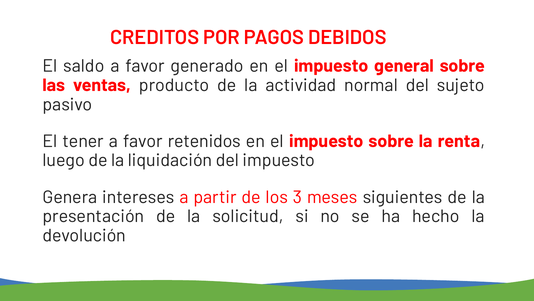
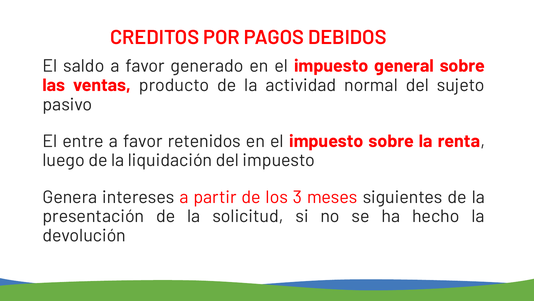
tener: tener -> entre (83, 141)
